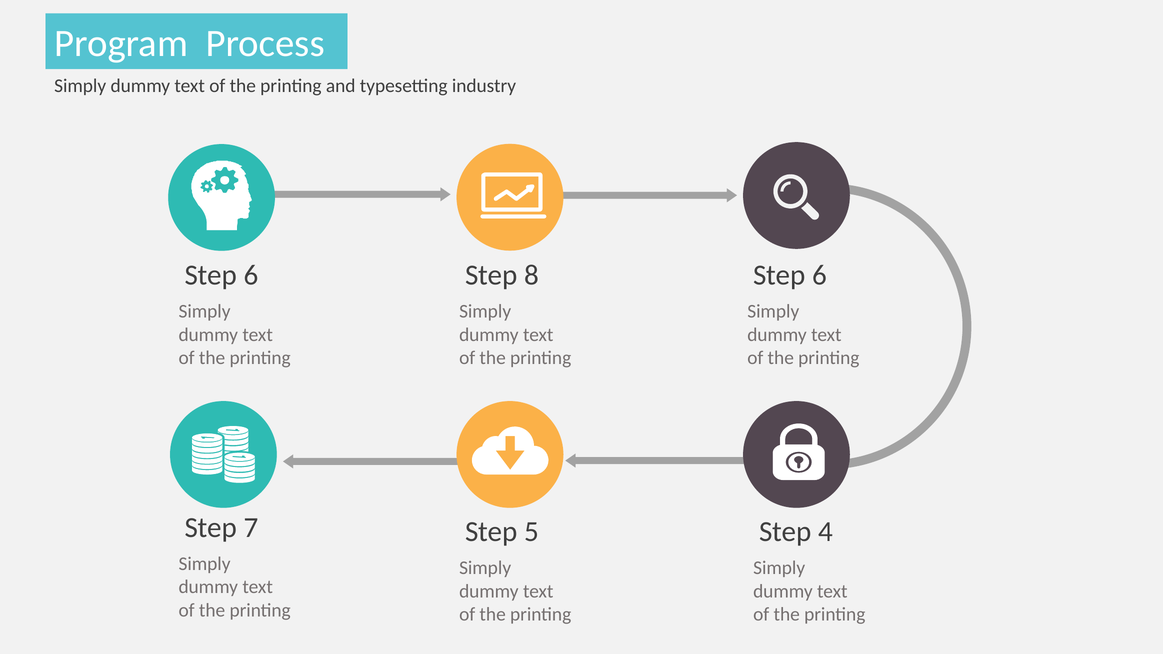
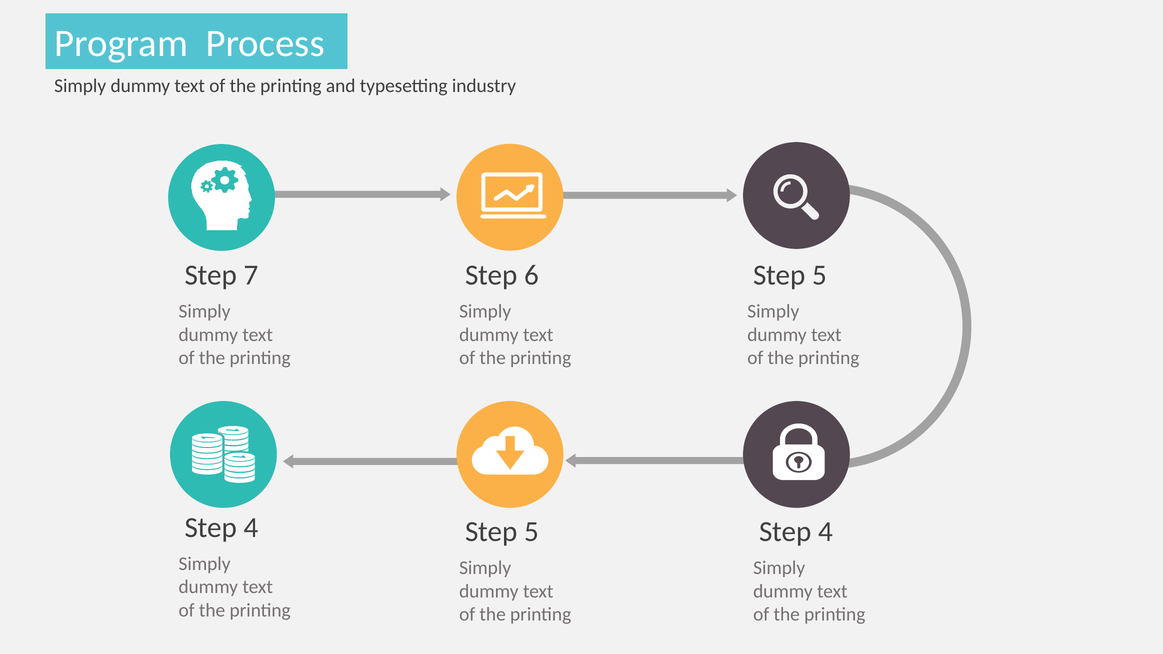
6: 6 -> 7 (251, 275)
8: 8 -> 6 (532, 275)
6: 6 -> 5 (820, 275)
7: 7 -> 4 (251, 528)
